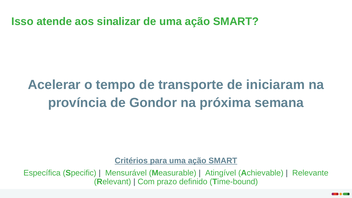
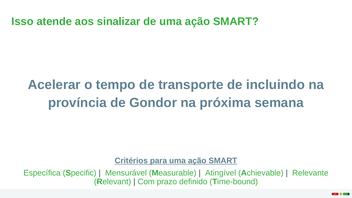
iniciaram: iniciaram -> incluindo (276, 85)
